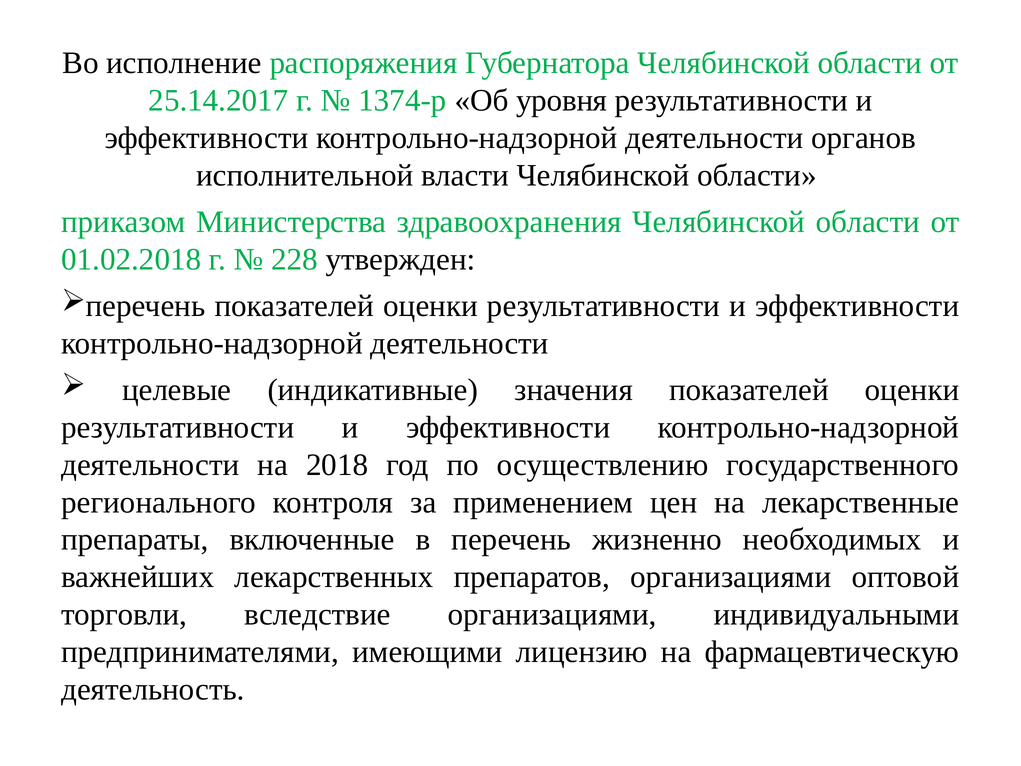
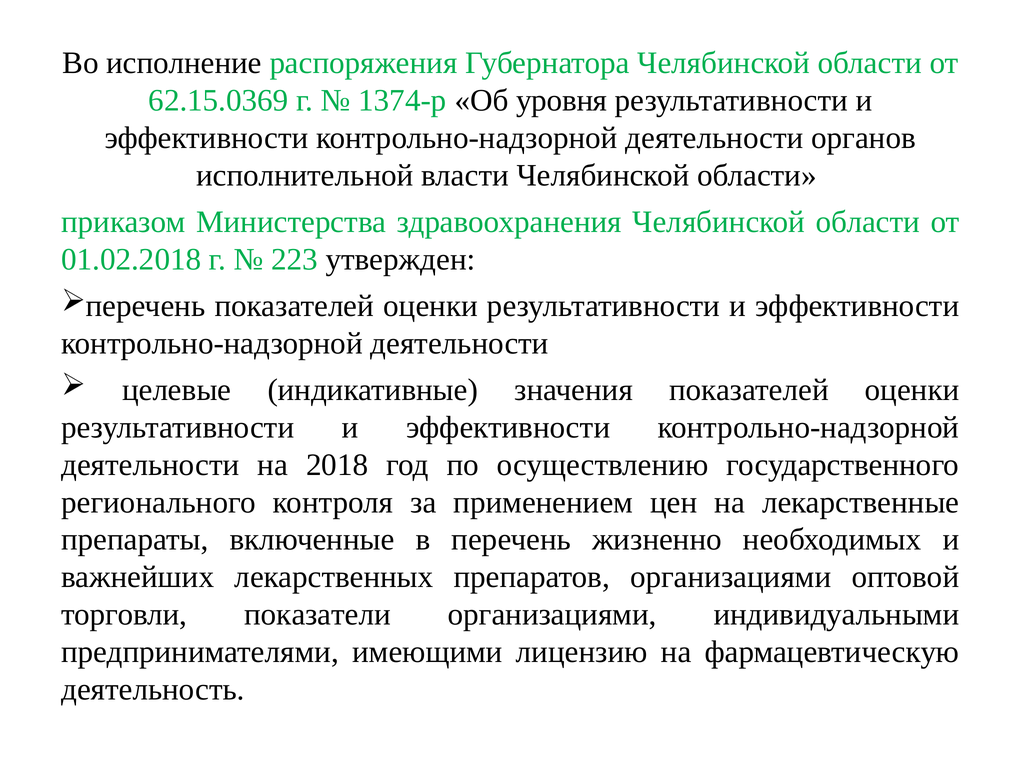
25.14.2017: 25.14.2017 -> 62.15.0369 (218, 101)
228: 228 -> 223 (294, 259)
вследствие: вследствие -> показатели (318, 614)
